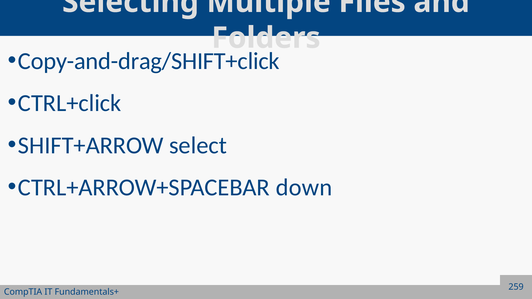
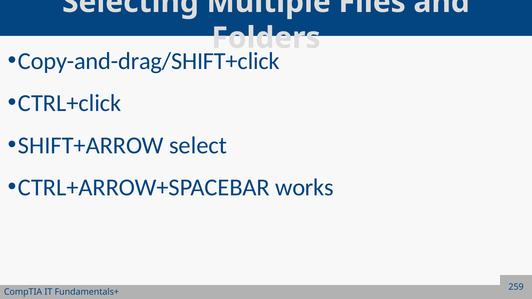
down: down -> works (304, 188)
